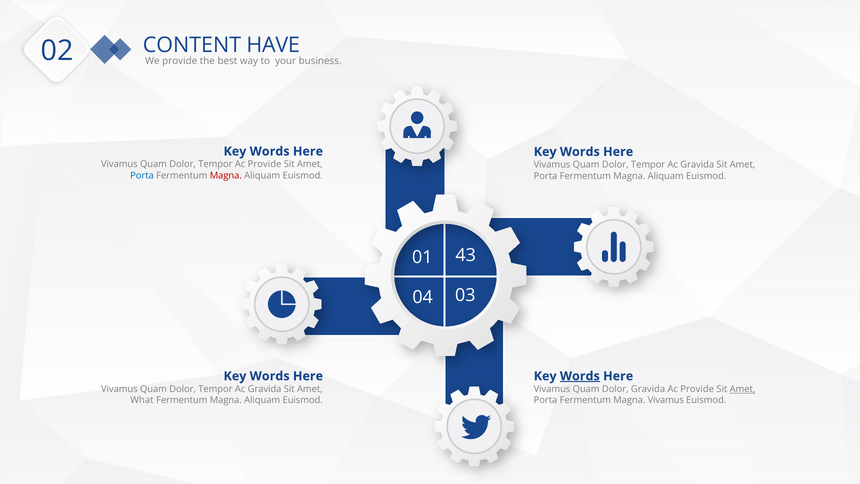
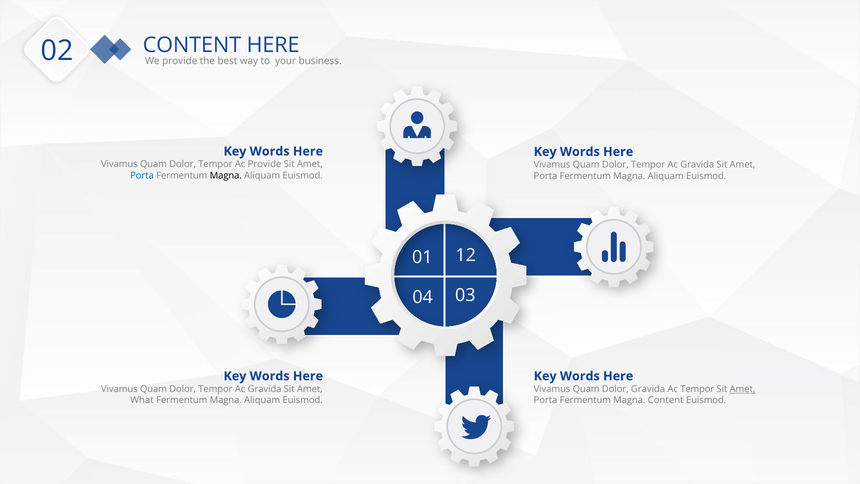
CONTENT HAVE: HAVE -> HERE (273, 45)
Magna colour: red -> black (226, 176)
43: 43 -> 12 (466, 255)
Words underline: present -> none (580, 376)
Provide: Provide -> Tempor (697, 389)
Magna Vivamus: Vivamus -> Content (666, 400)
